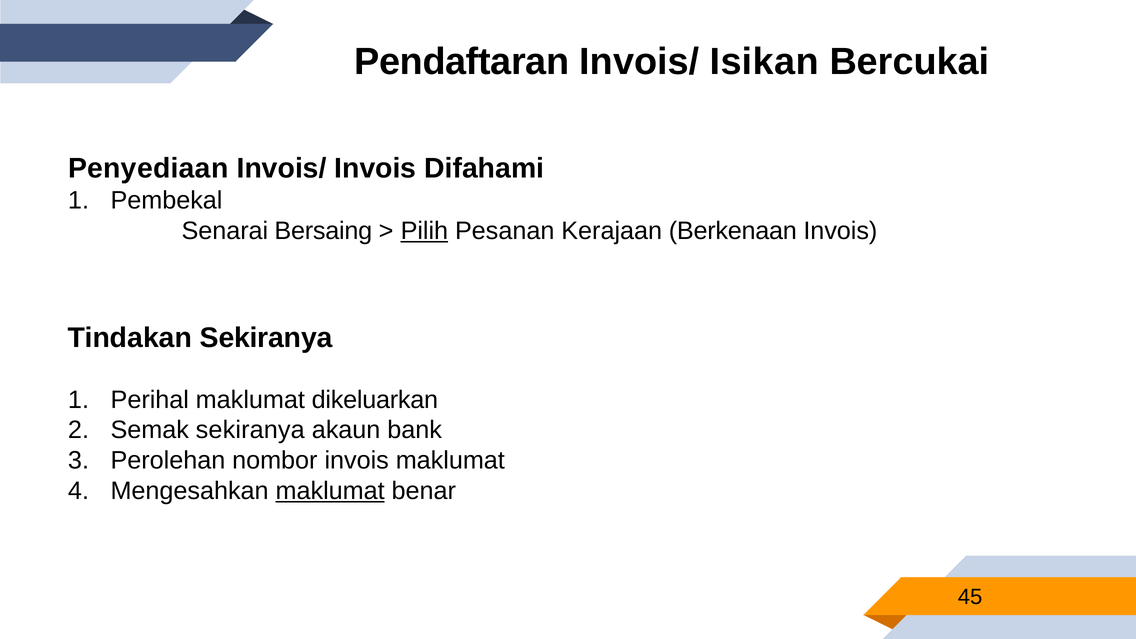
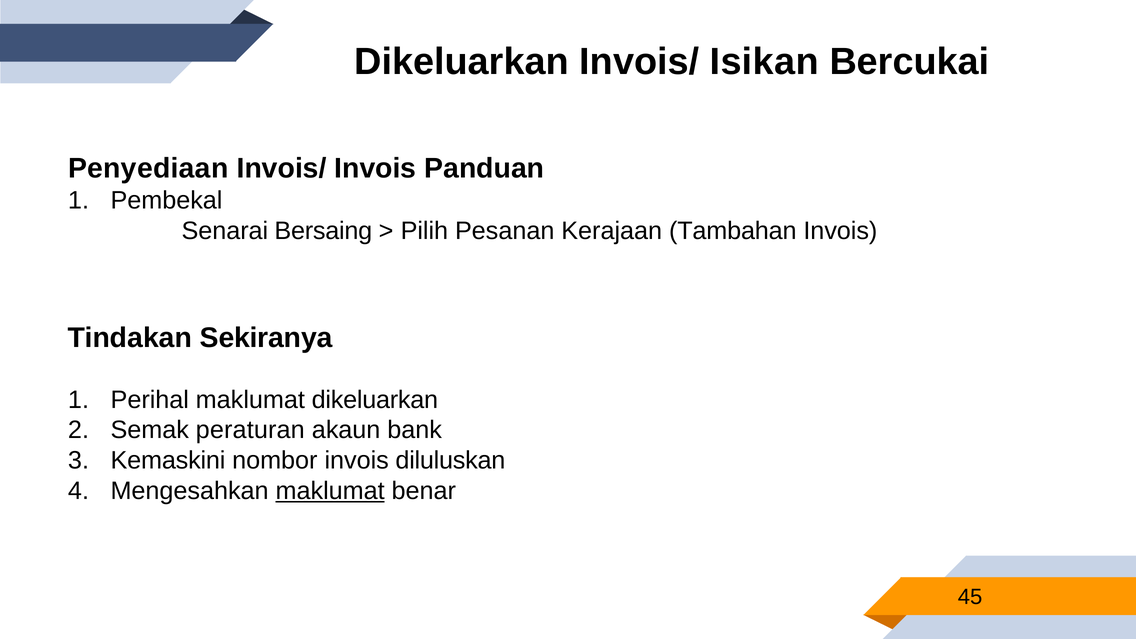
Pendaftaran: Pendaftaran -> Dikeluarkan (462, 62)
Difahami: Difahami -> Panduan (484, 169)
Pilih underline: present -> none (424, 231)
Berkenaan: Berkenaan -> Tambahan (733, 231)
Semak sekiranya: sekiranya -> peraturan (250, 430)
Perolehan: Perolehan -> Kemaskini (168, 460)
invois maklumat: maklumat -> diluluskan (450, 460)
